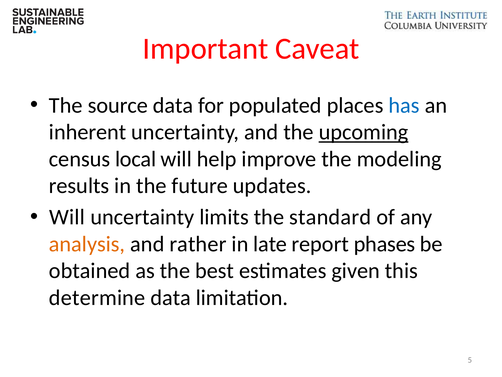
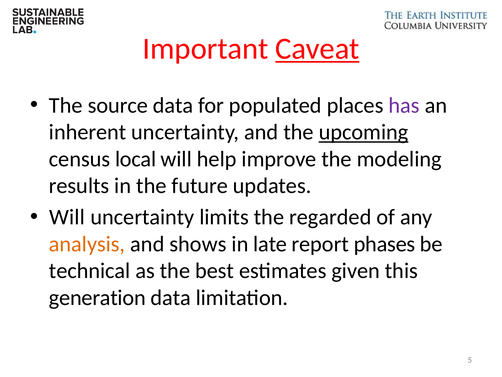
Caveat underline: none -> present (317, 49)
has colour: blue -> purple (404, 105)
standard: standard -> regarded (330, 217)
rather: rather -> shows (198, 244)
obtained: obtained -> technical (90, 270)
determine: determine -> generation (97, 297)
